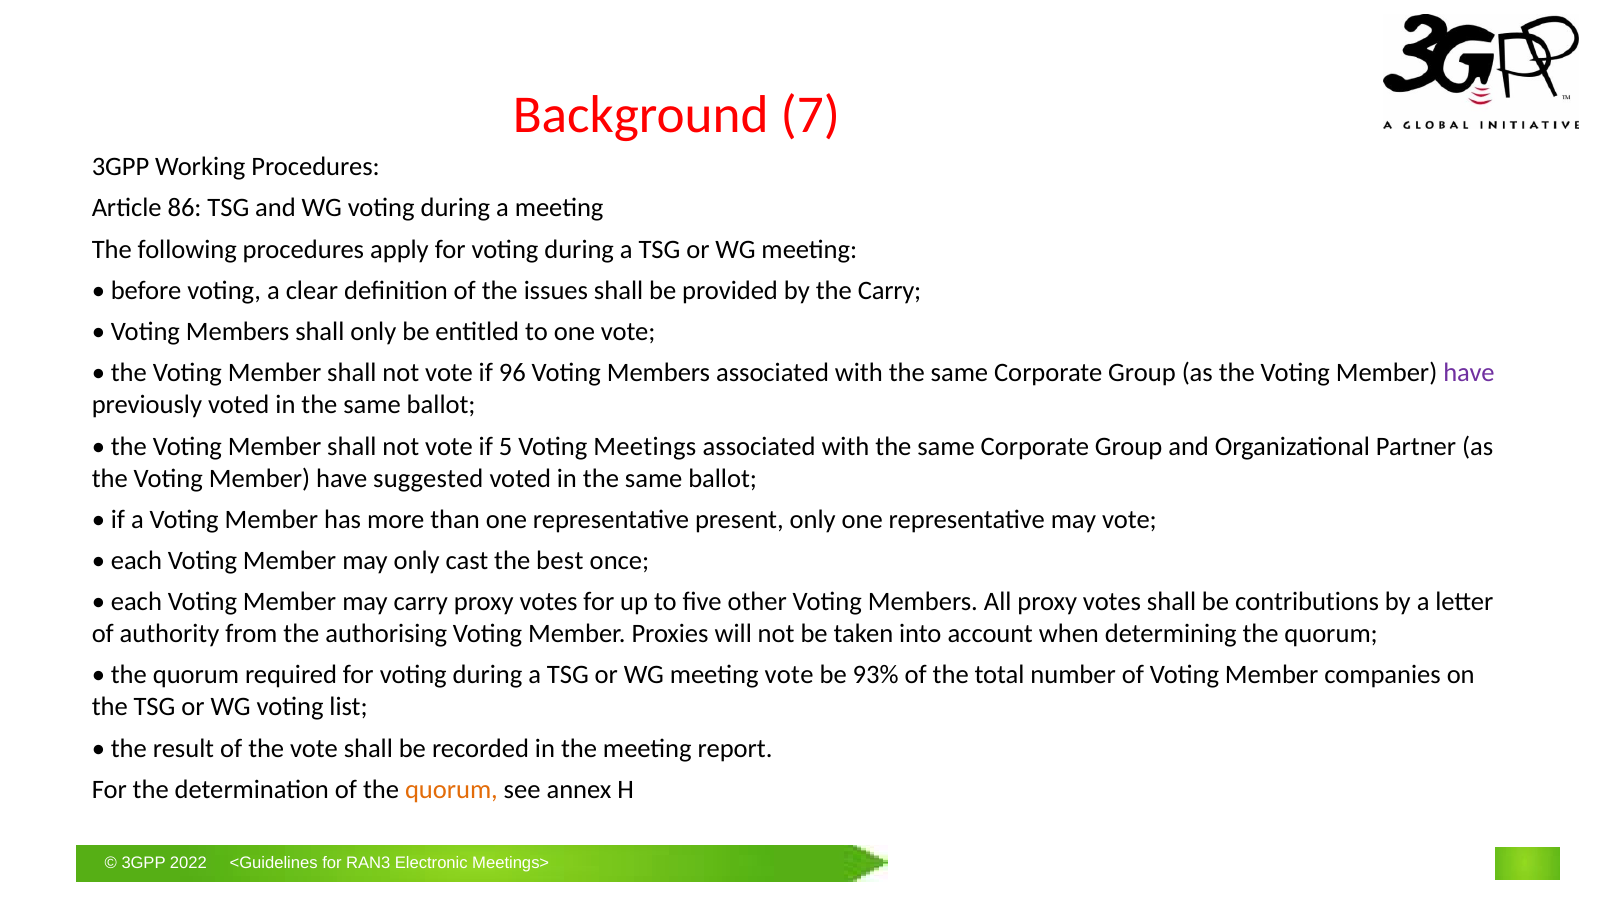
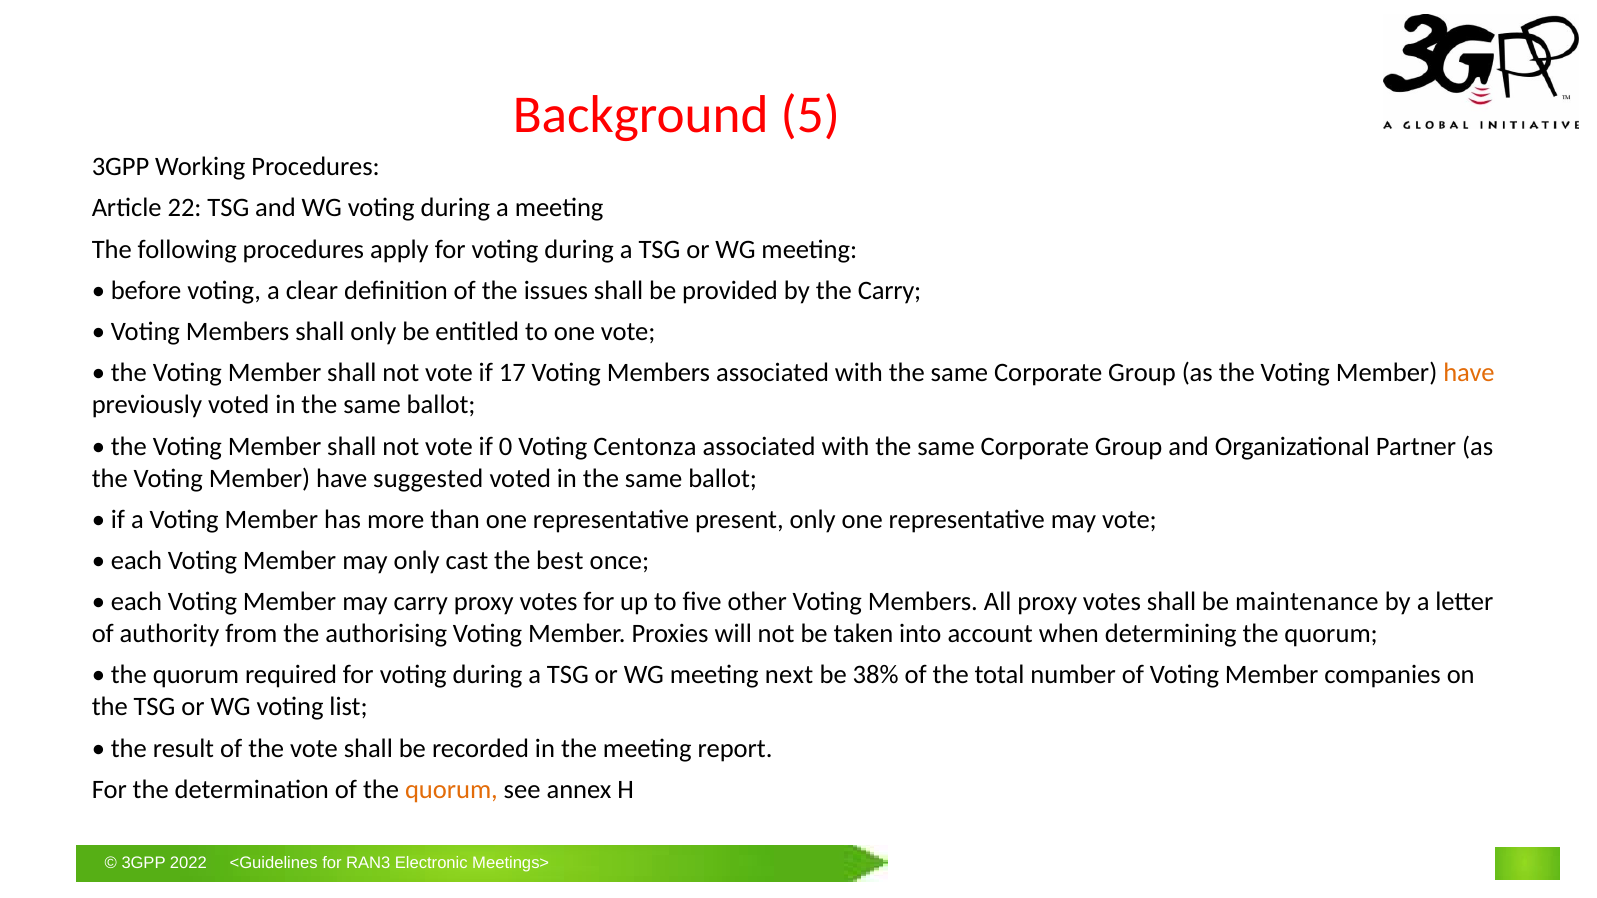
7: 7 -> 5 (810, 115)
86: 86 -> 22 (185, 208)
96: 96 -> 17 (512, 373)
have colour: purple -> orange (1469, 373)
5: 5 -> 0 (505, 447)
Meetings: Meetings -> Centonza (645, 447)
contributions: contributions -> maintenance (1307, 602)
meeting vote: vote -> next (789, 675)
93%: 93% -> 38% (876, 675)
